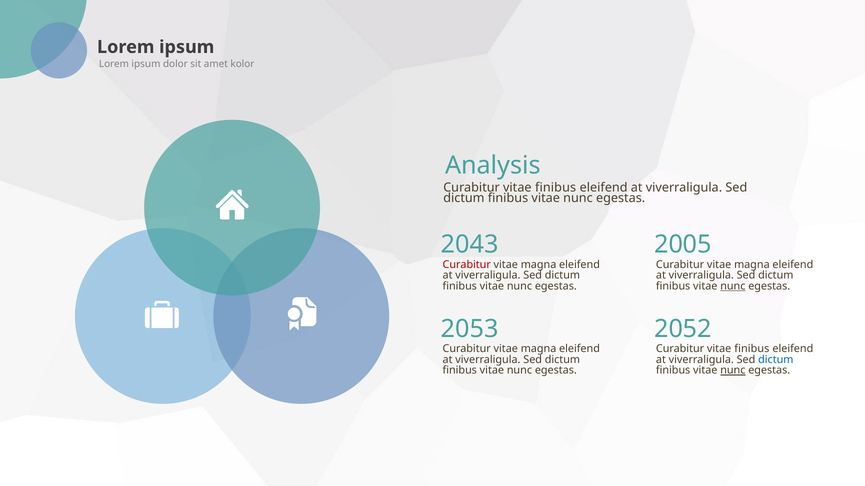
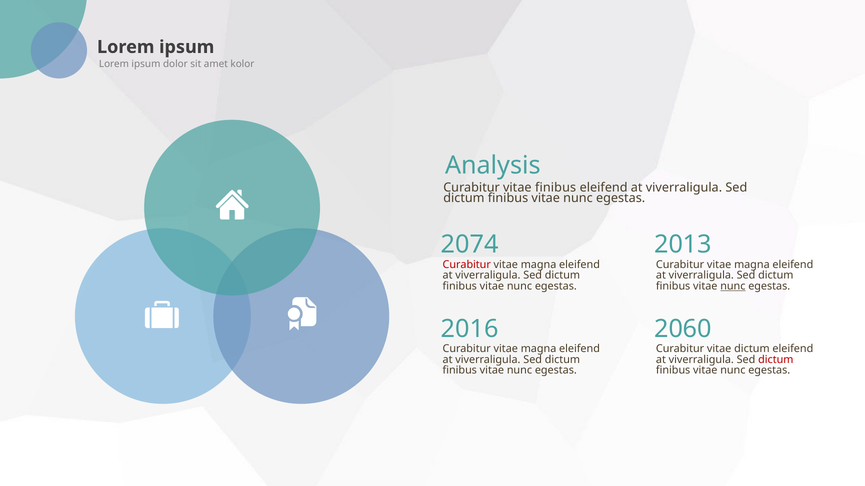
2043: 2043 -> 2074 (470, 245)
2005: 2005 -> 2013 (683, 245)
2053: 2053 -> 2016 (470, 329)
2052: 2052 -> 2060 (683, 329)
finibus: finibus -> dictum (752, 349)
dictum colour: blue -> red (776, 360)
nunc underline: present -> none (733, 371)
